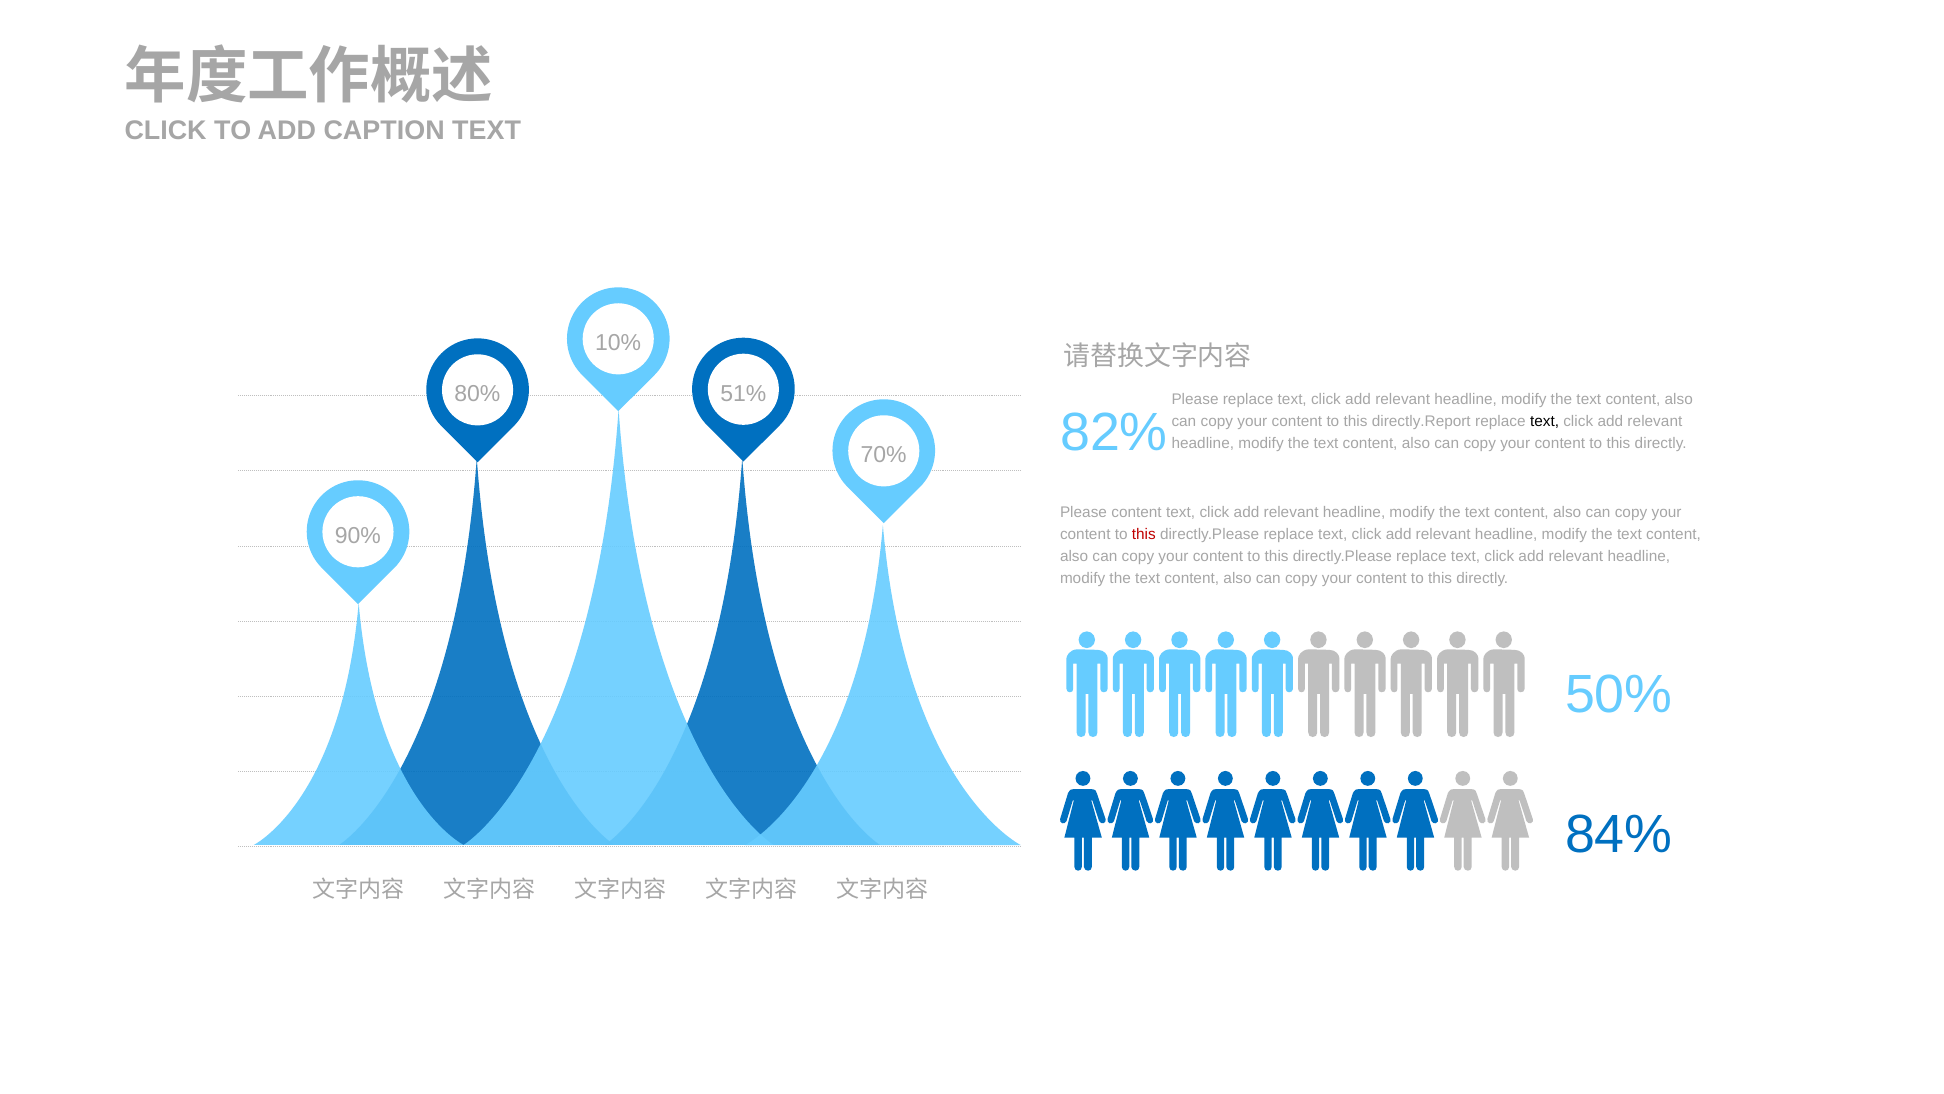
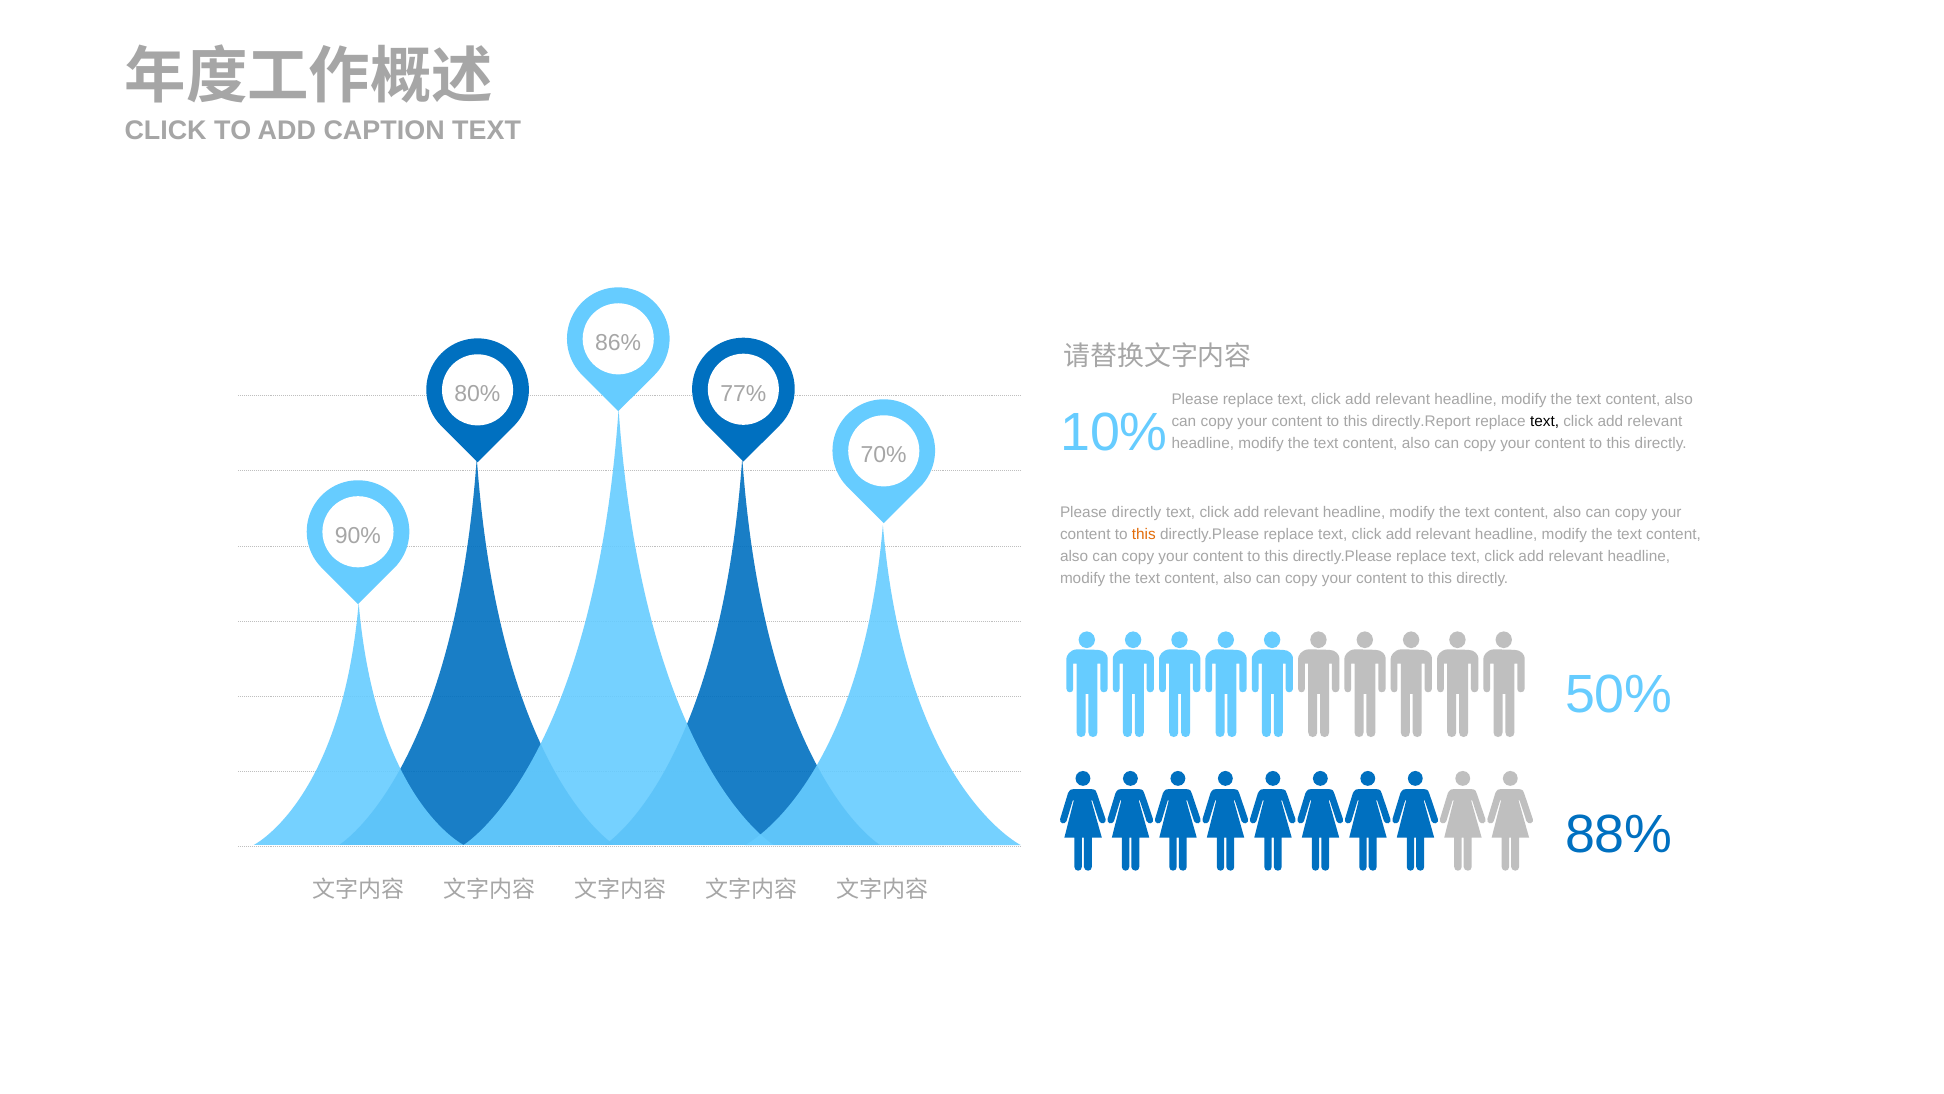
10%: 10% -> 86% (618, 343)
51%: 51% -> 77% (743, 393)
82%: 82% -> 10% (1114, 433)
Please content: content -> directly (1136, 512)
this colour: red -> orange (1144, 534)
84%: 84% -> 88% (1619, 835)
